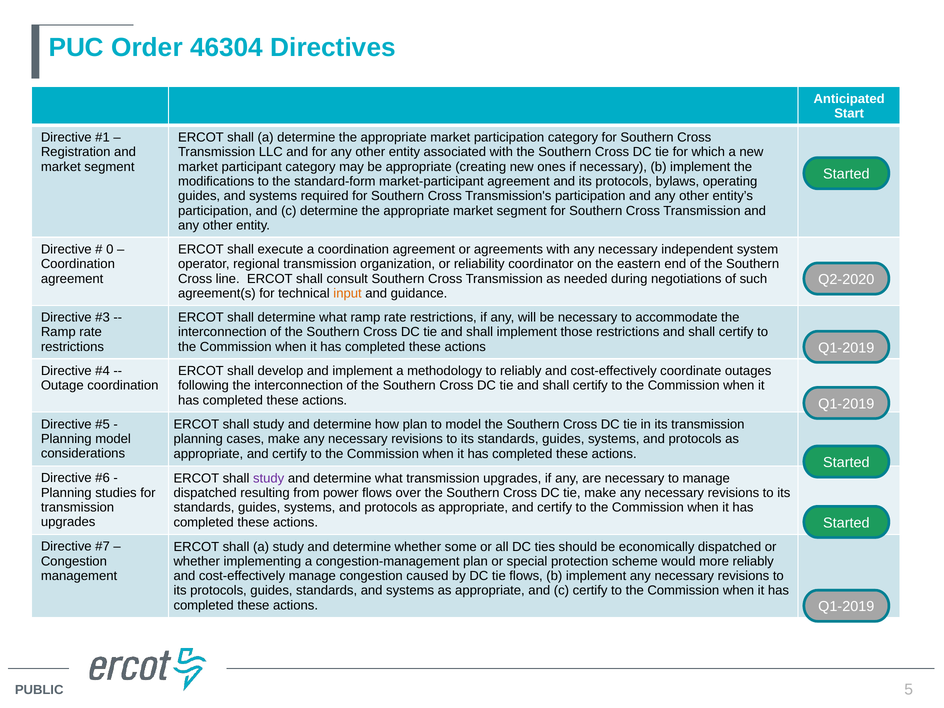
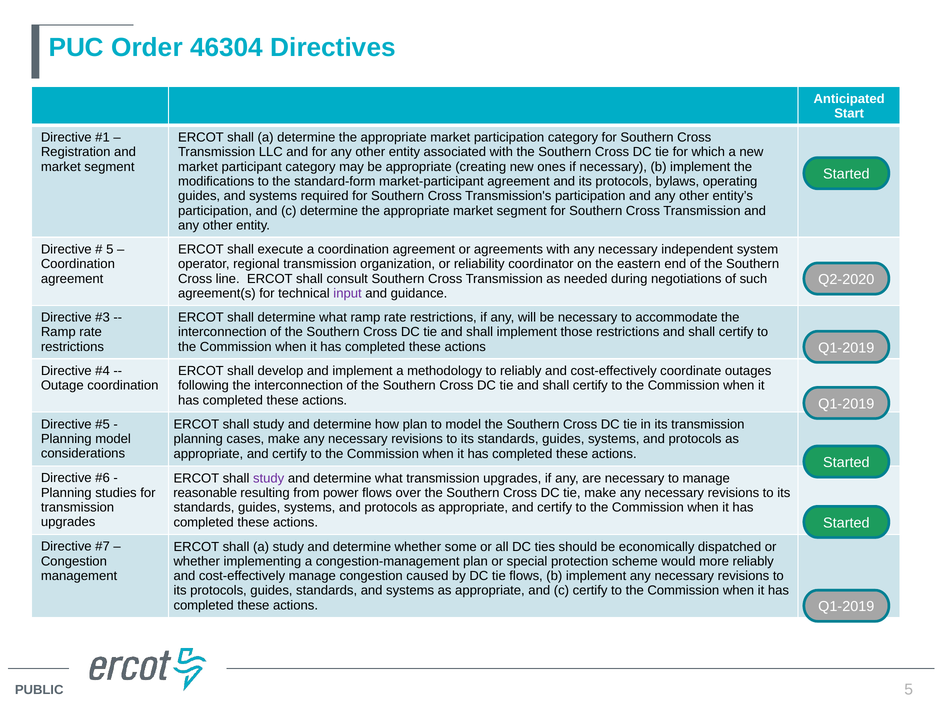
0: 0 -> 5 (110, 249)
input colour: orange -> purple (348, 293)
dispatched: dispatched -> reasonable (205, 493)
